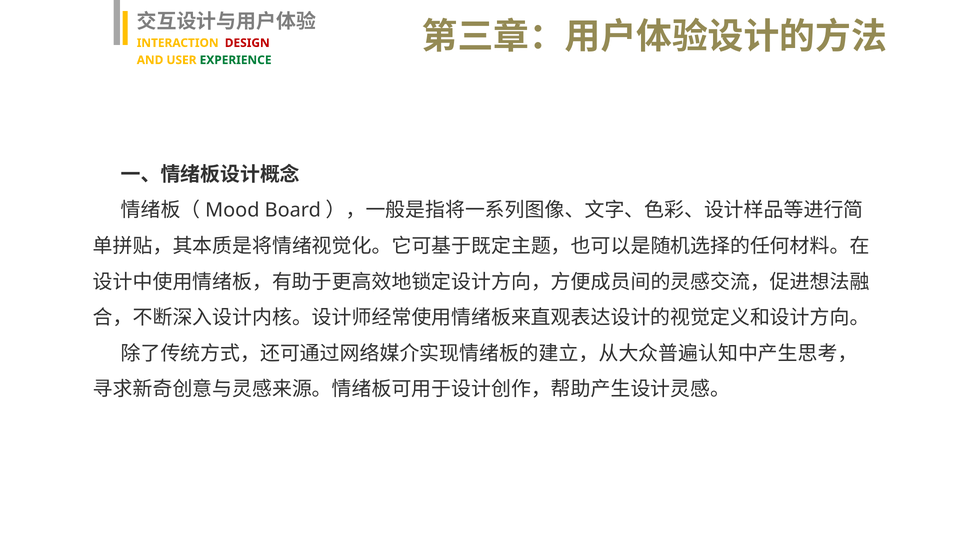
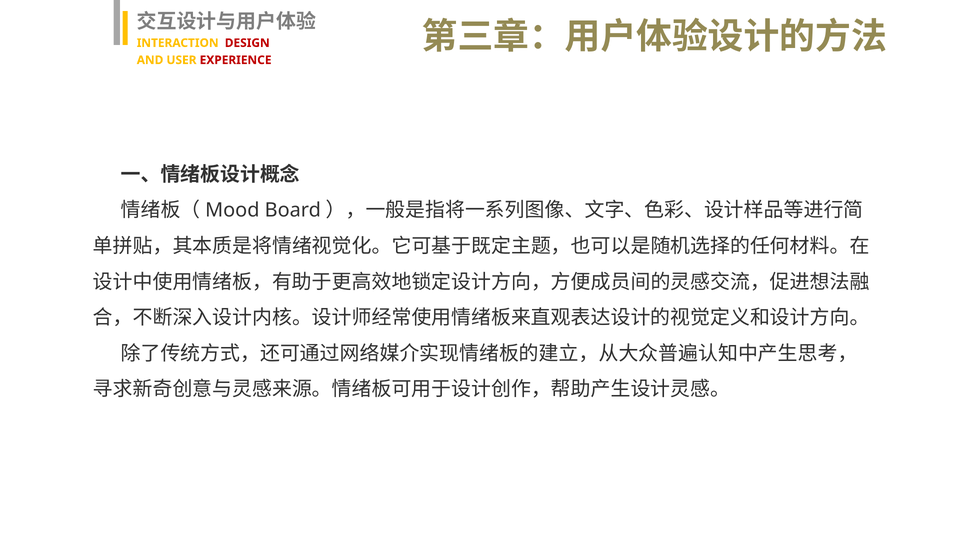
EXPERIENCE colour: green -> red (236, 60)
